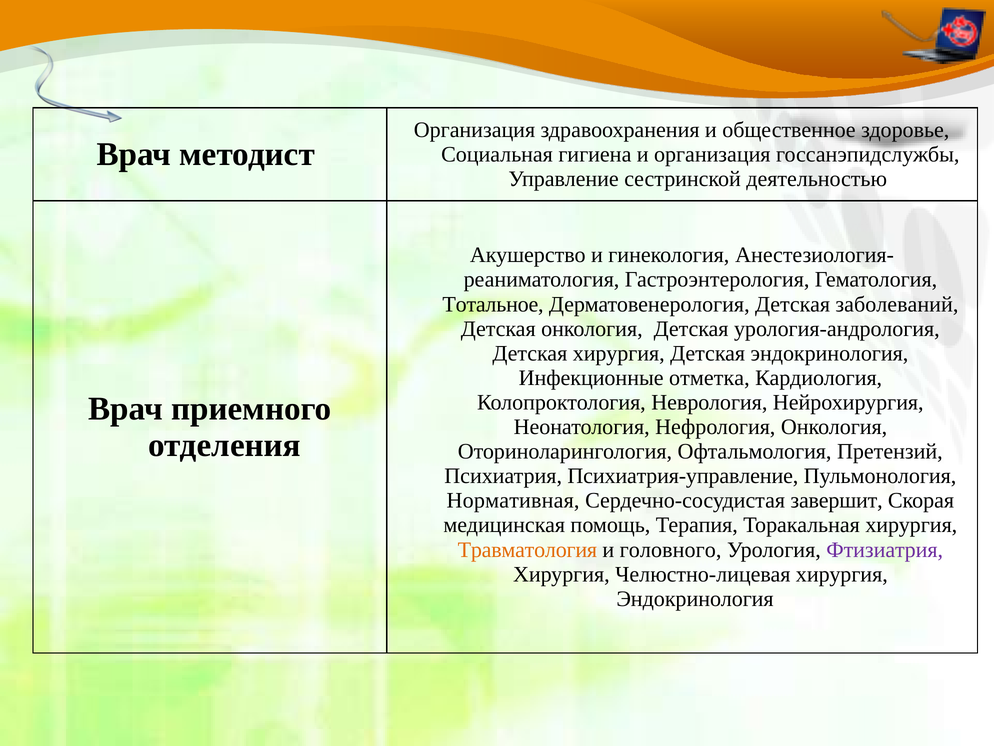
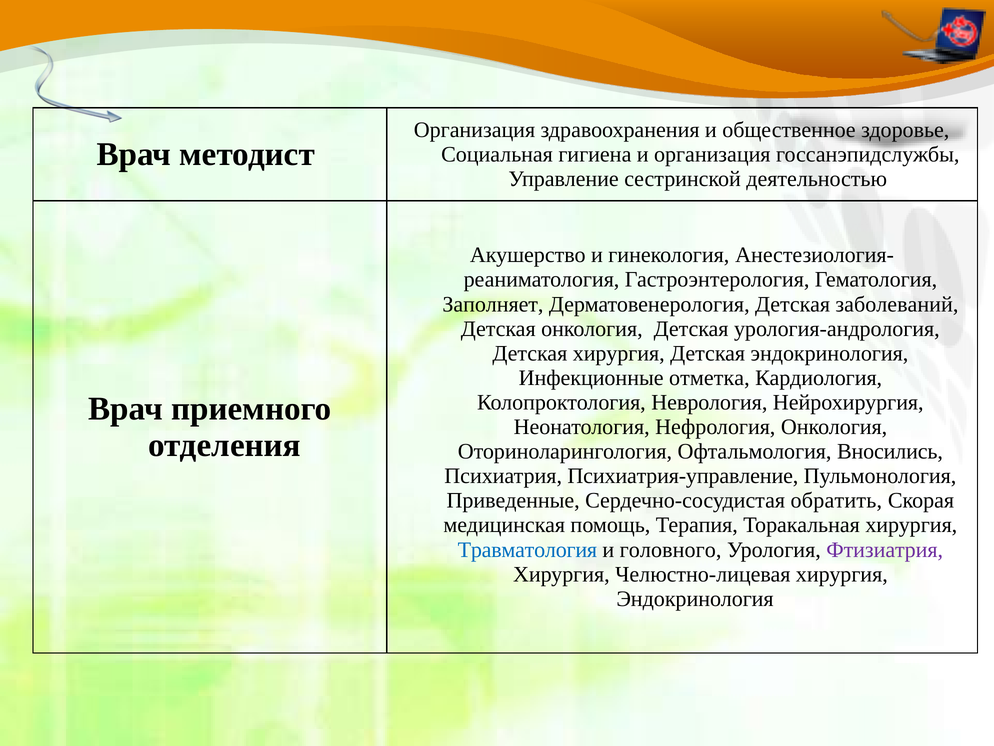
Тотальное: Тотальное -> Заполняет (493, 304)
Претензий: Претензий -> Вносились (890, 451)
Нормативная: Нормативная -> Приведенные (513, 500)
завершит: завершит -> обратить (836, 500)
Травматология colour: orange -> blue (527, 549)
